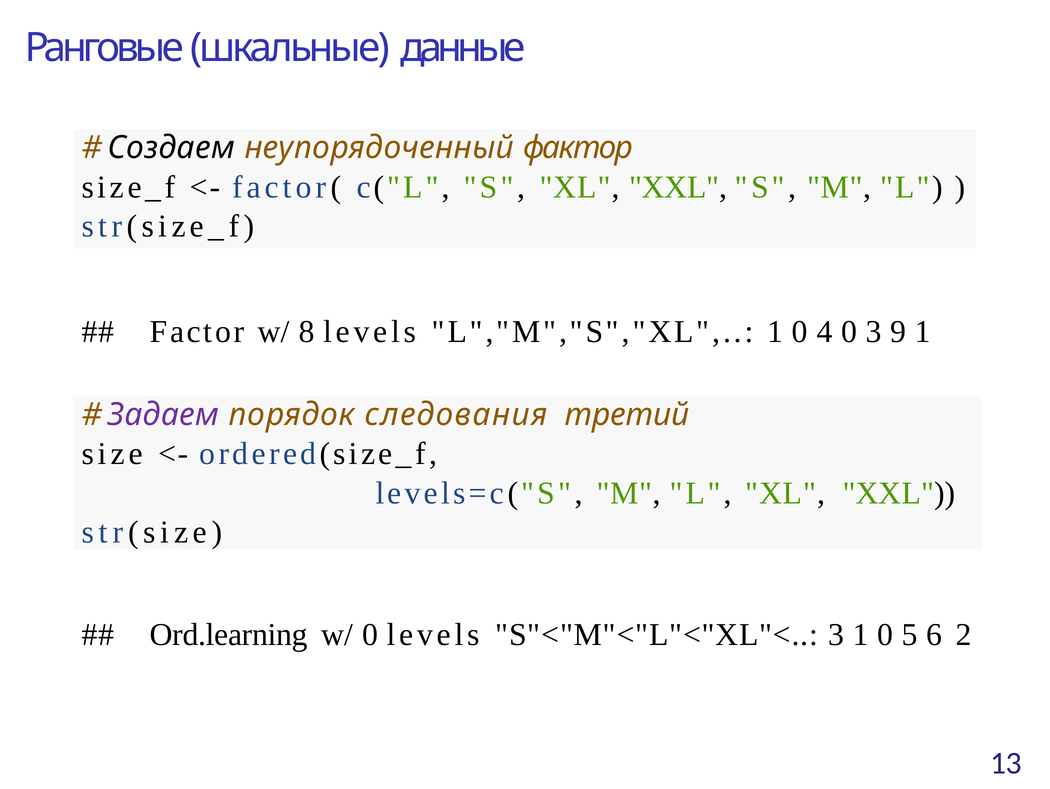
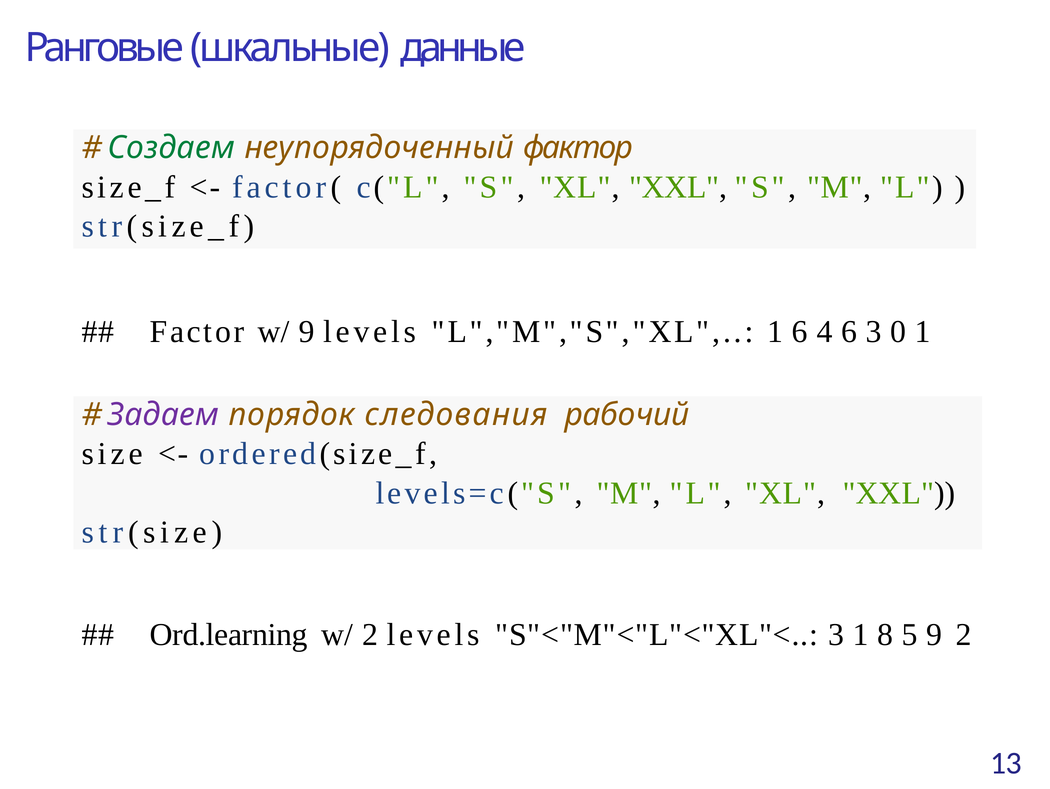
Создаем colour: black -> green (171, 148)
w/ 8: 8 -> 9 (307, 332)
L","M","S","XL 1 0: 0 -> 6 (800, 332)
4 0: 0 -> 6 (849, 332)
9: 9 -> 0 (898, 332)
третий: третий -> рабочий (627, 414)
w/ 0: 0 -> 2 (370, 634)
3 1 0: 0 -> 8 (885, 634)
5 6: 6 -> 9 (934, 634)
